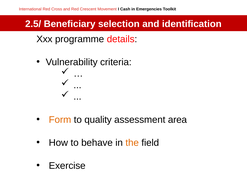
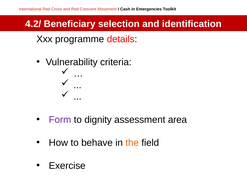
2.5/: 2.5/ -> 4.2/ (33, 24)
Form colour: orange -> purple (60, 120)
quality: quality -> dignity (98, 120)
